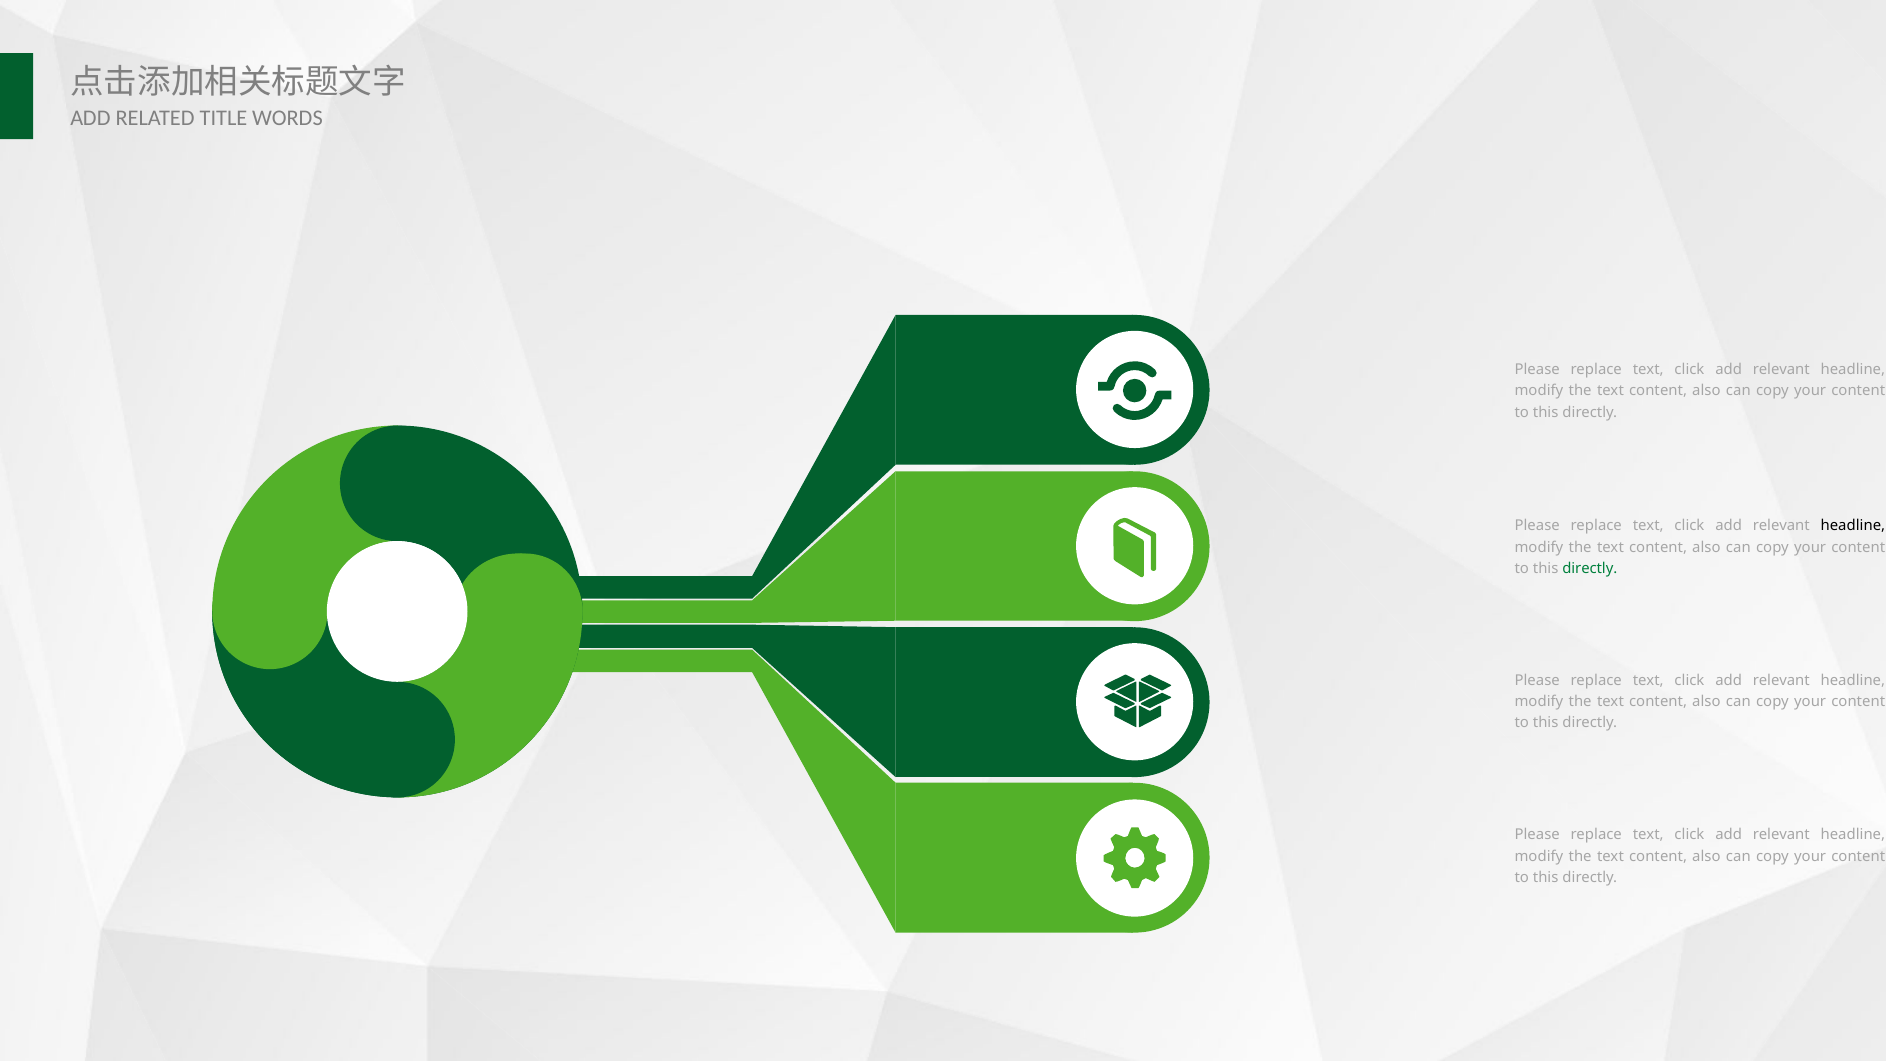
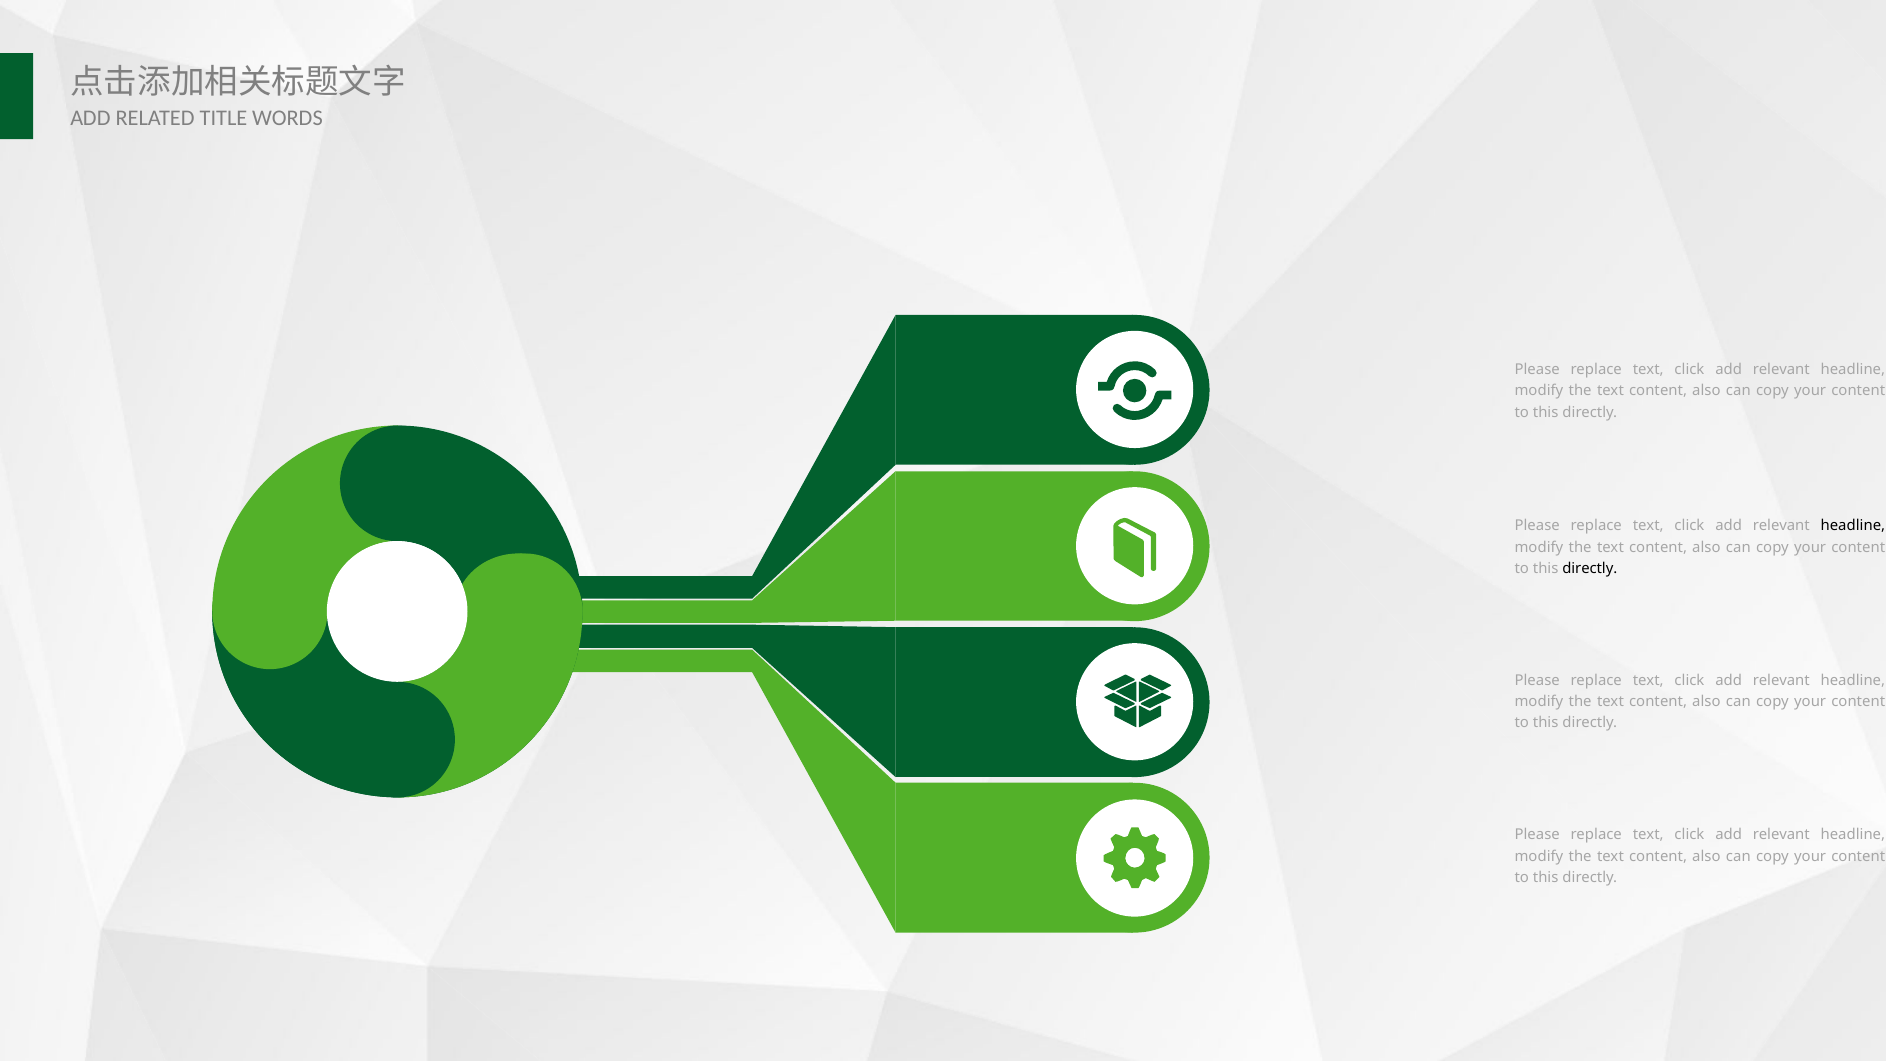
directly colour: green -> black (1590, 569)
